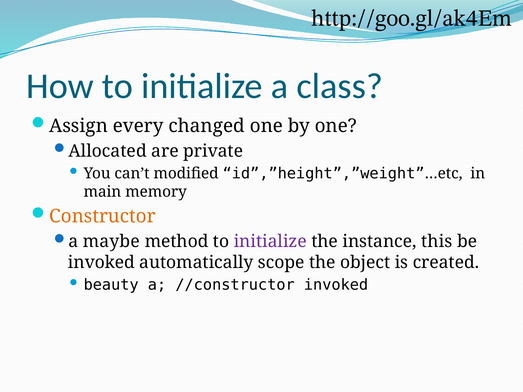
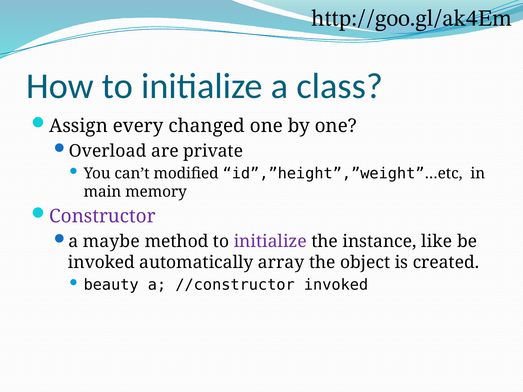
Allocated: Allocated -> Overload (108, 151)
Constructor colour: orange -> purple (102, 216)
this: this -> like (437, 242)
scope: scope -> array (281, 262)
